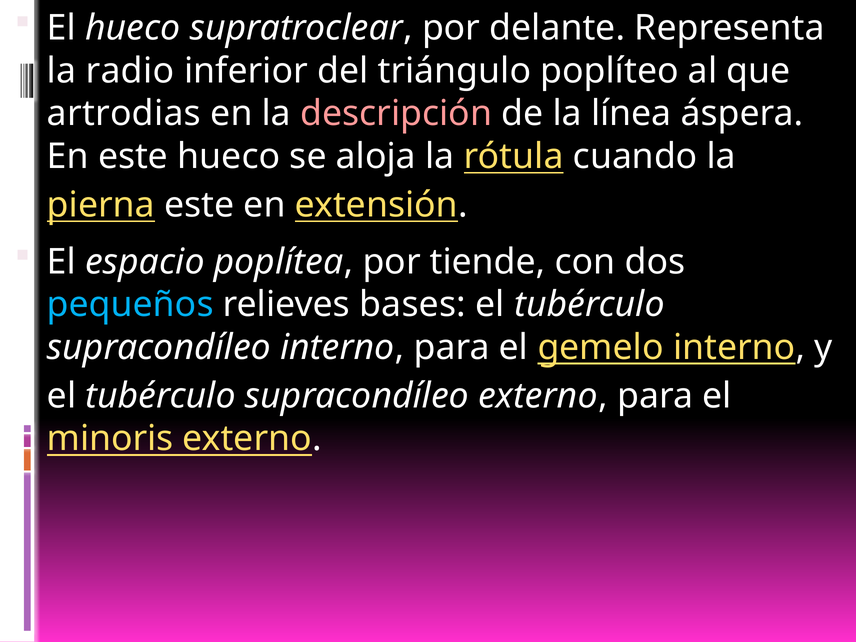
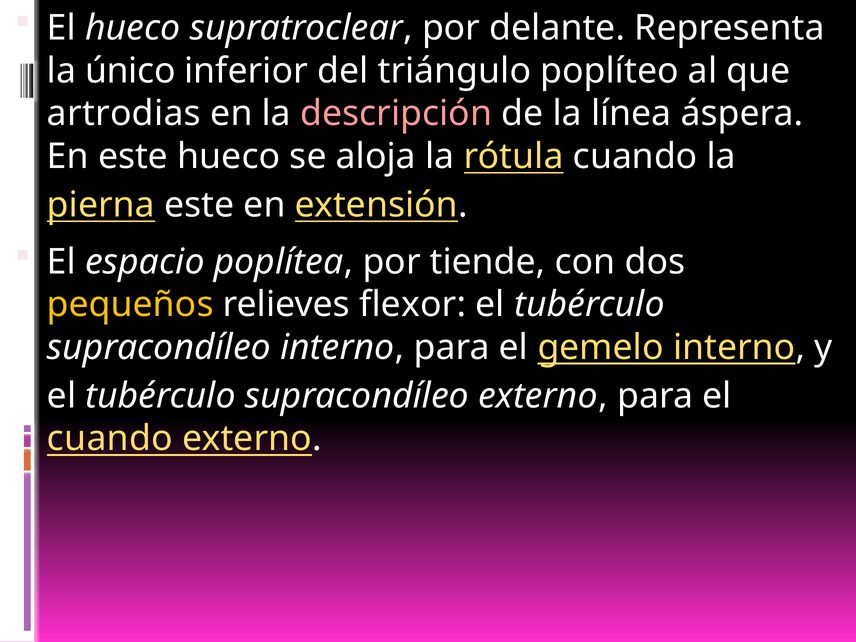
radio: radio -> único (130, 71)
pequeños colour: light blue -> yellow (130, 305)
bases: bases -> flexor (413, 305)
minoris: minoris -> cuando (110, 439)
